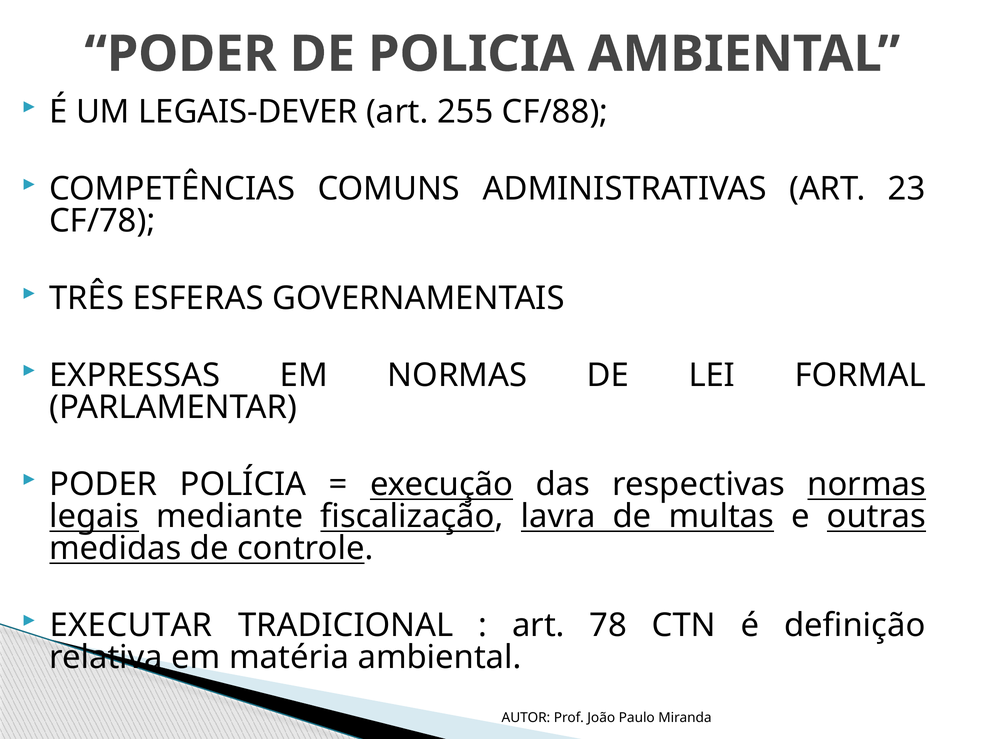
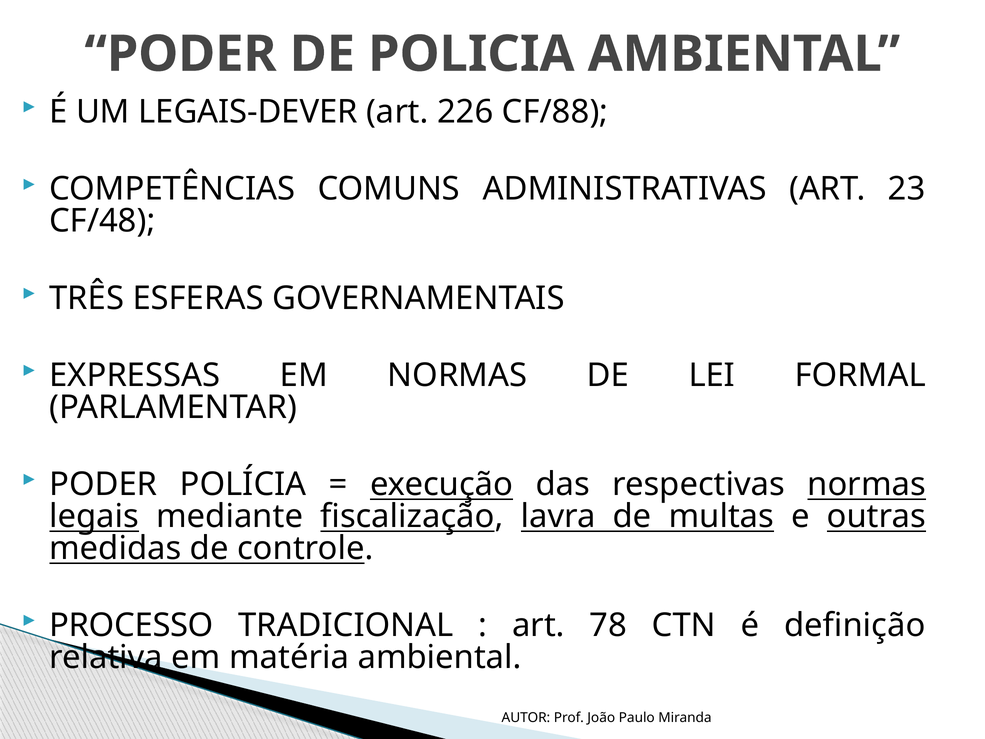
255: 255 -> 226 (465, 112)
CF/78: CF/78 -> CF/48 (102, 221)
EXECUTAR: EXECUTAR -> PROCESSO (131, 625)
